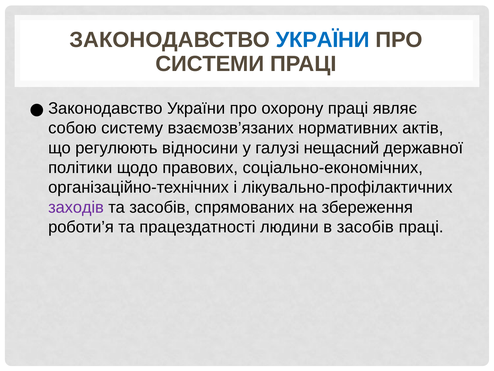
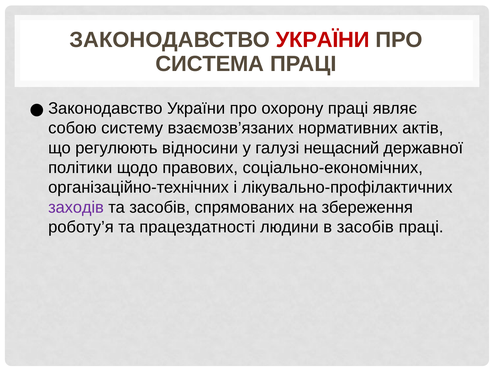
УКРАЇНИ colour: blue -> red (323, 40)
СИСТЕМИ: СИСТЕМИ -> СИСТЕМА (210, 64)
роботи’я: роботи’я -> роботу’я (81, 227)
